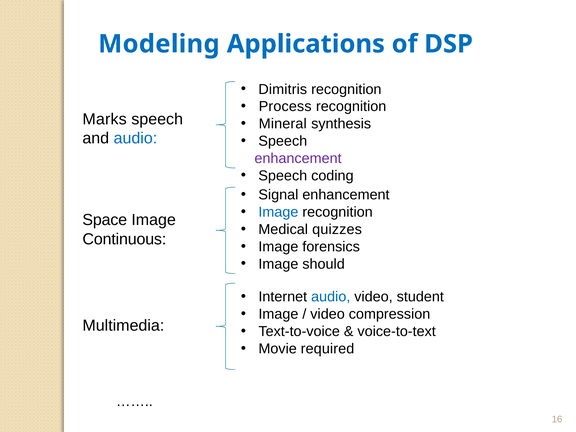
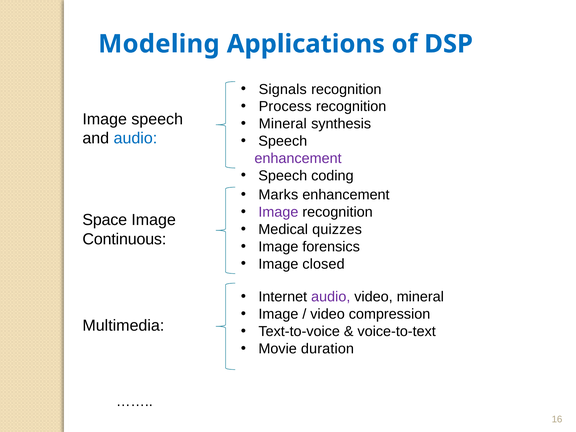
Dimitris: Dimitris -> Signals (283, 89)
Marks: Marks -> Image (105, 119)
Signal: Signal -> Marks (278, 195)
Image colour: blue -> purple (278, 212)
should: should -> closed (323, 264)
audio colour: blue -> purple (331, 297)
video student: student -> mineral (420, 297)
required: required -> duration (327, 349)
